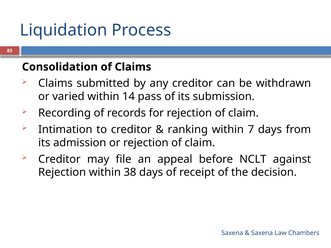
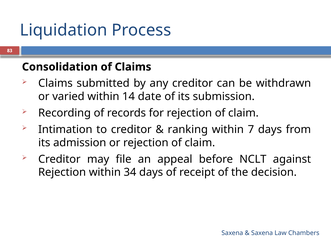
pass: pass -> date (150, 97)
38: 38 -> 34 (130, 173)
